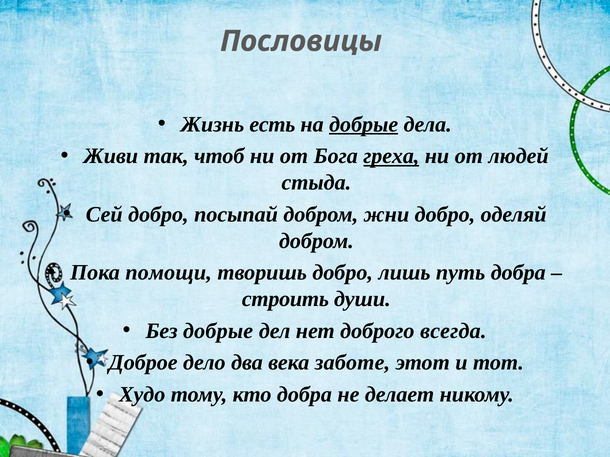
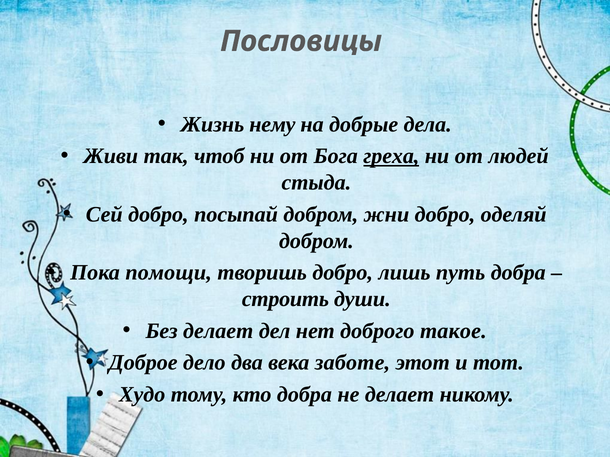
есть: есть -> нему (272, 125)
добрые underline: present -> none (364, 125)
Без добрые: добрые -> делает (218, 331)
всегда: всегда -> такое (453, 331)
